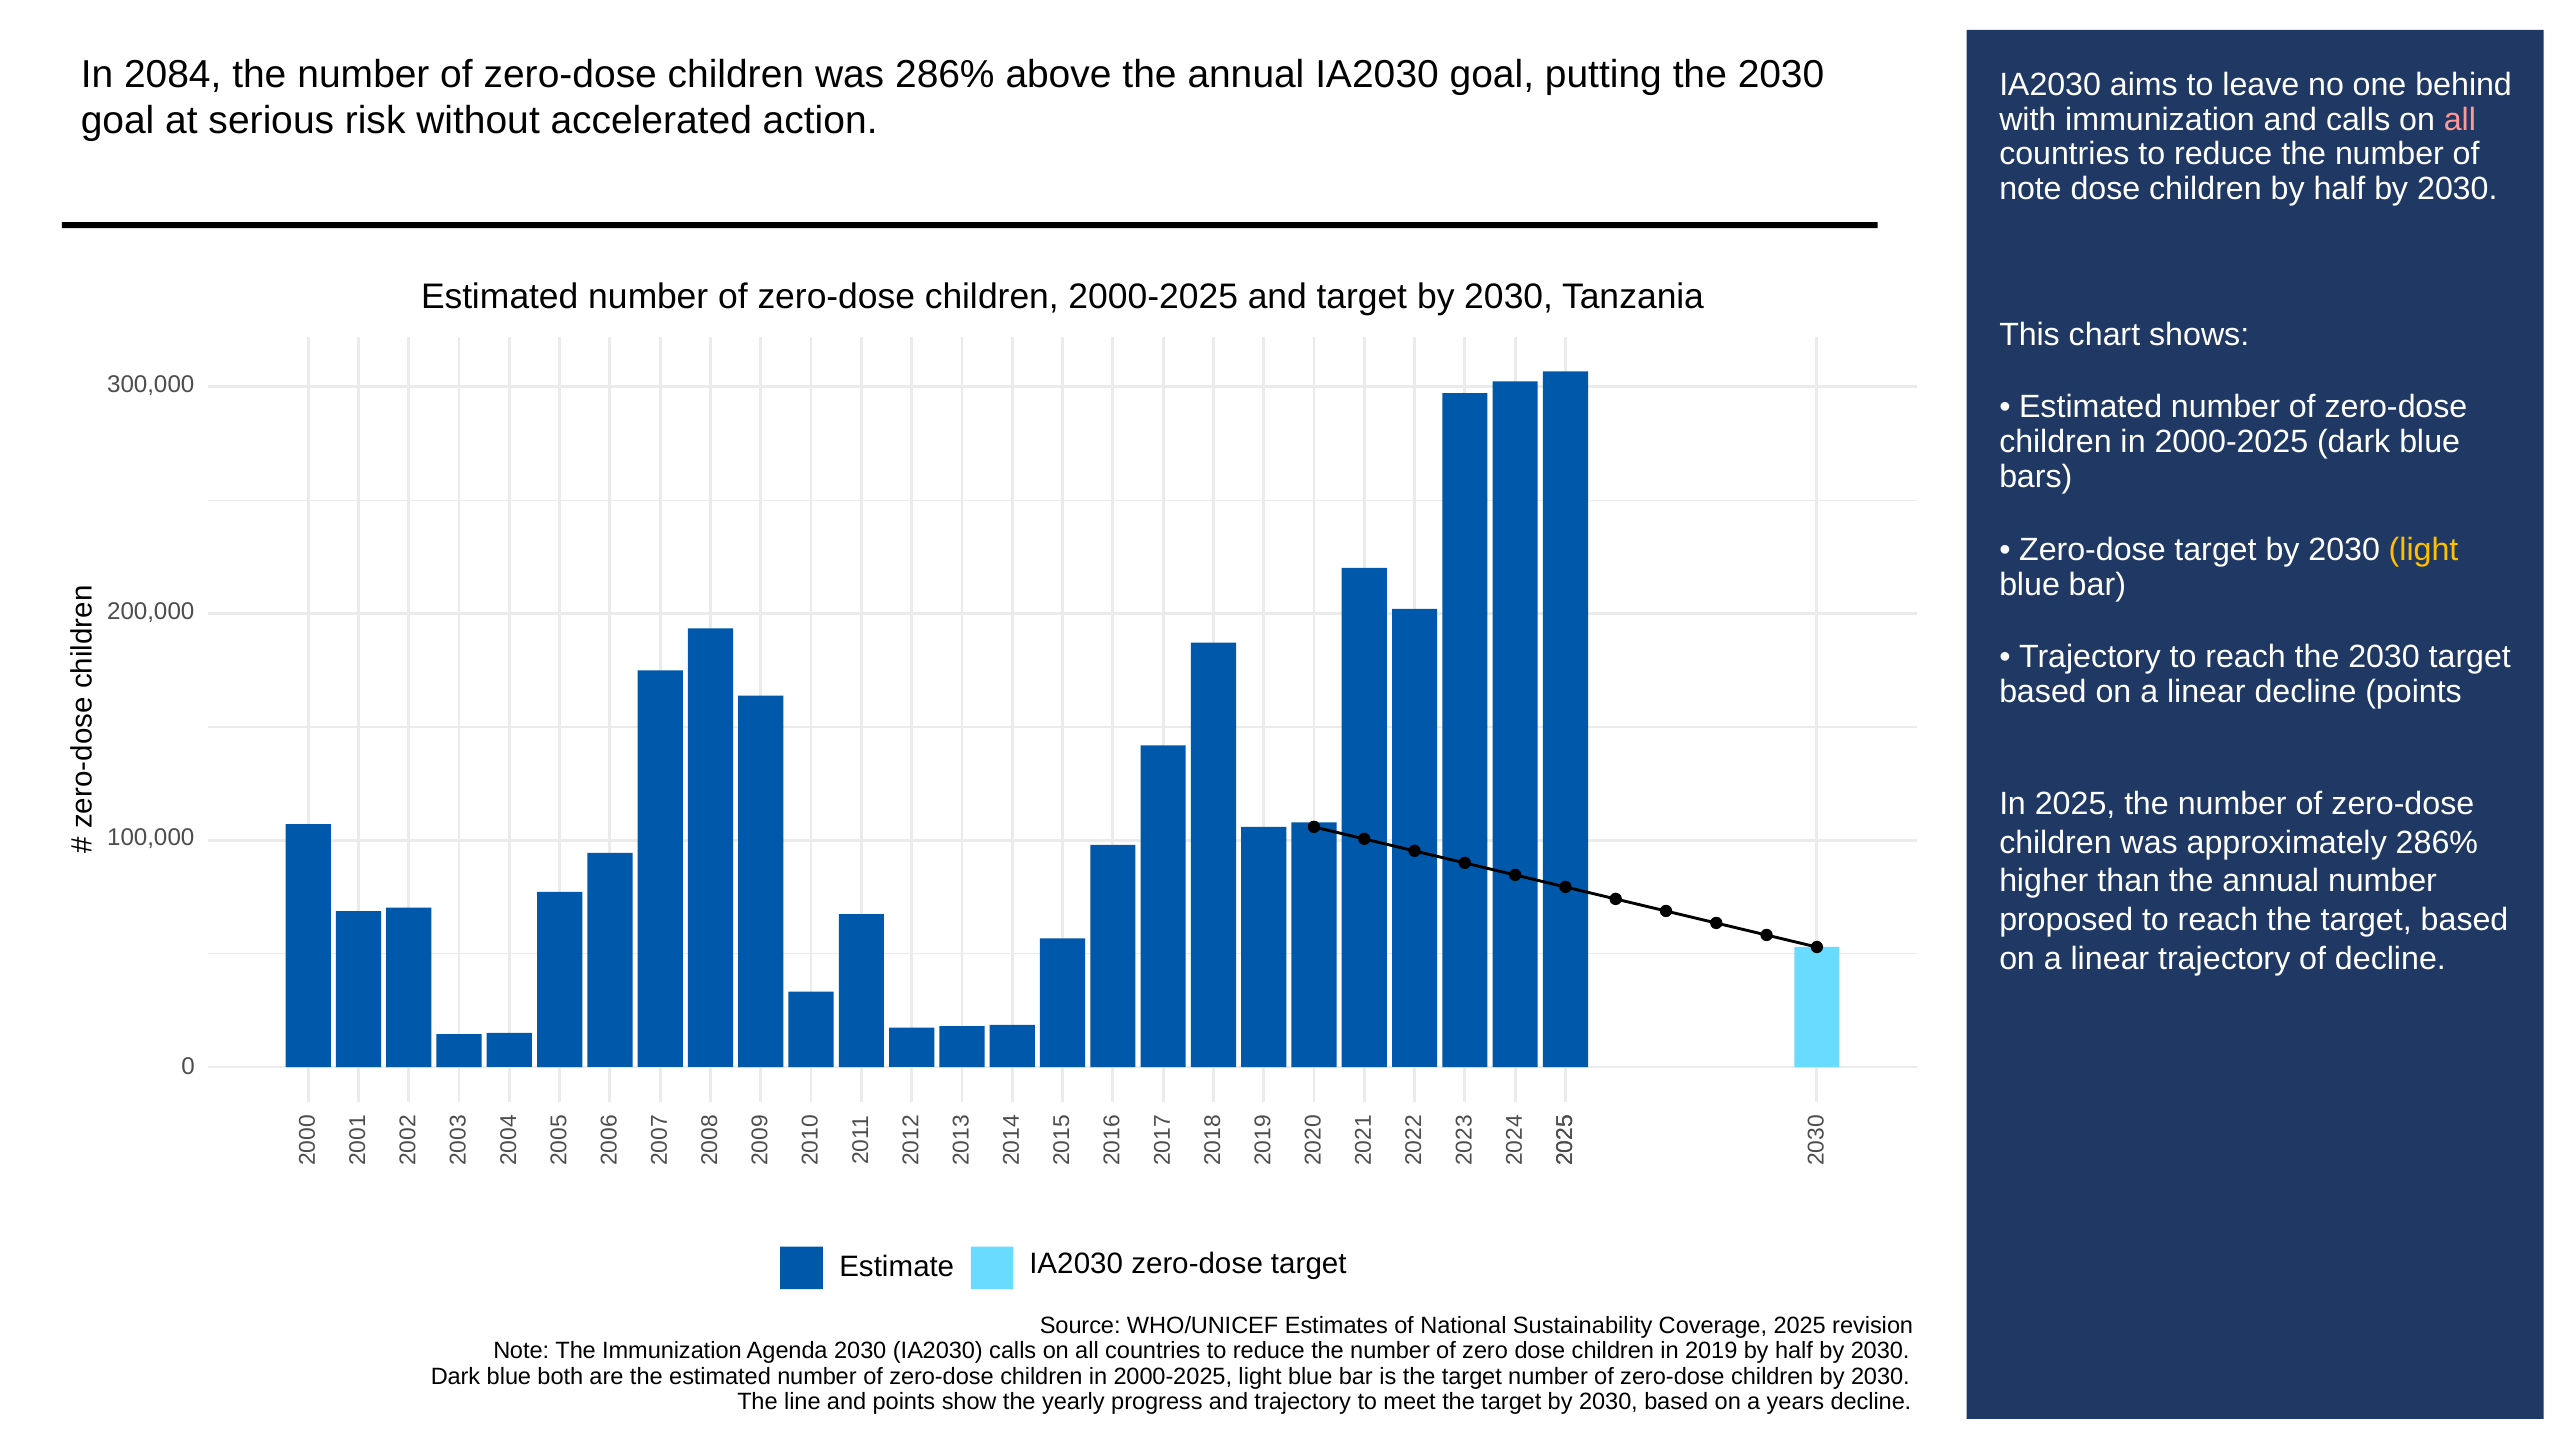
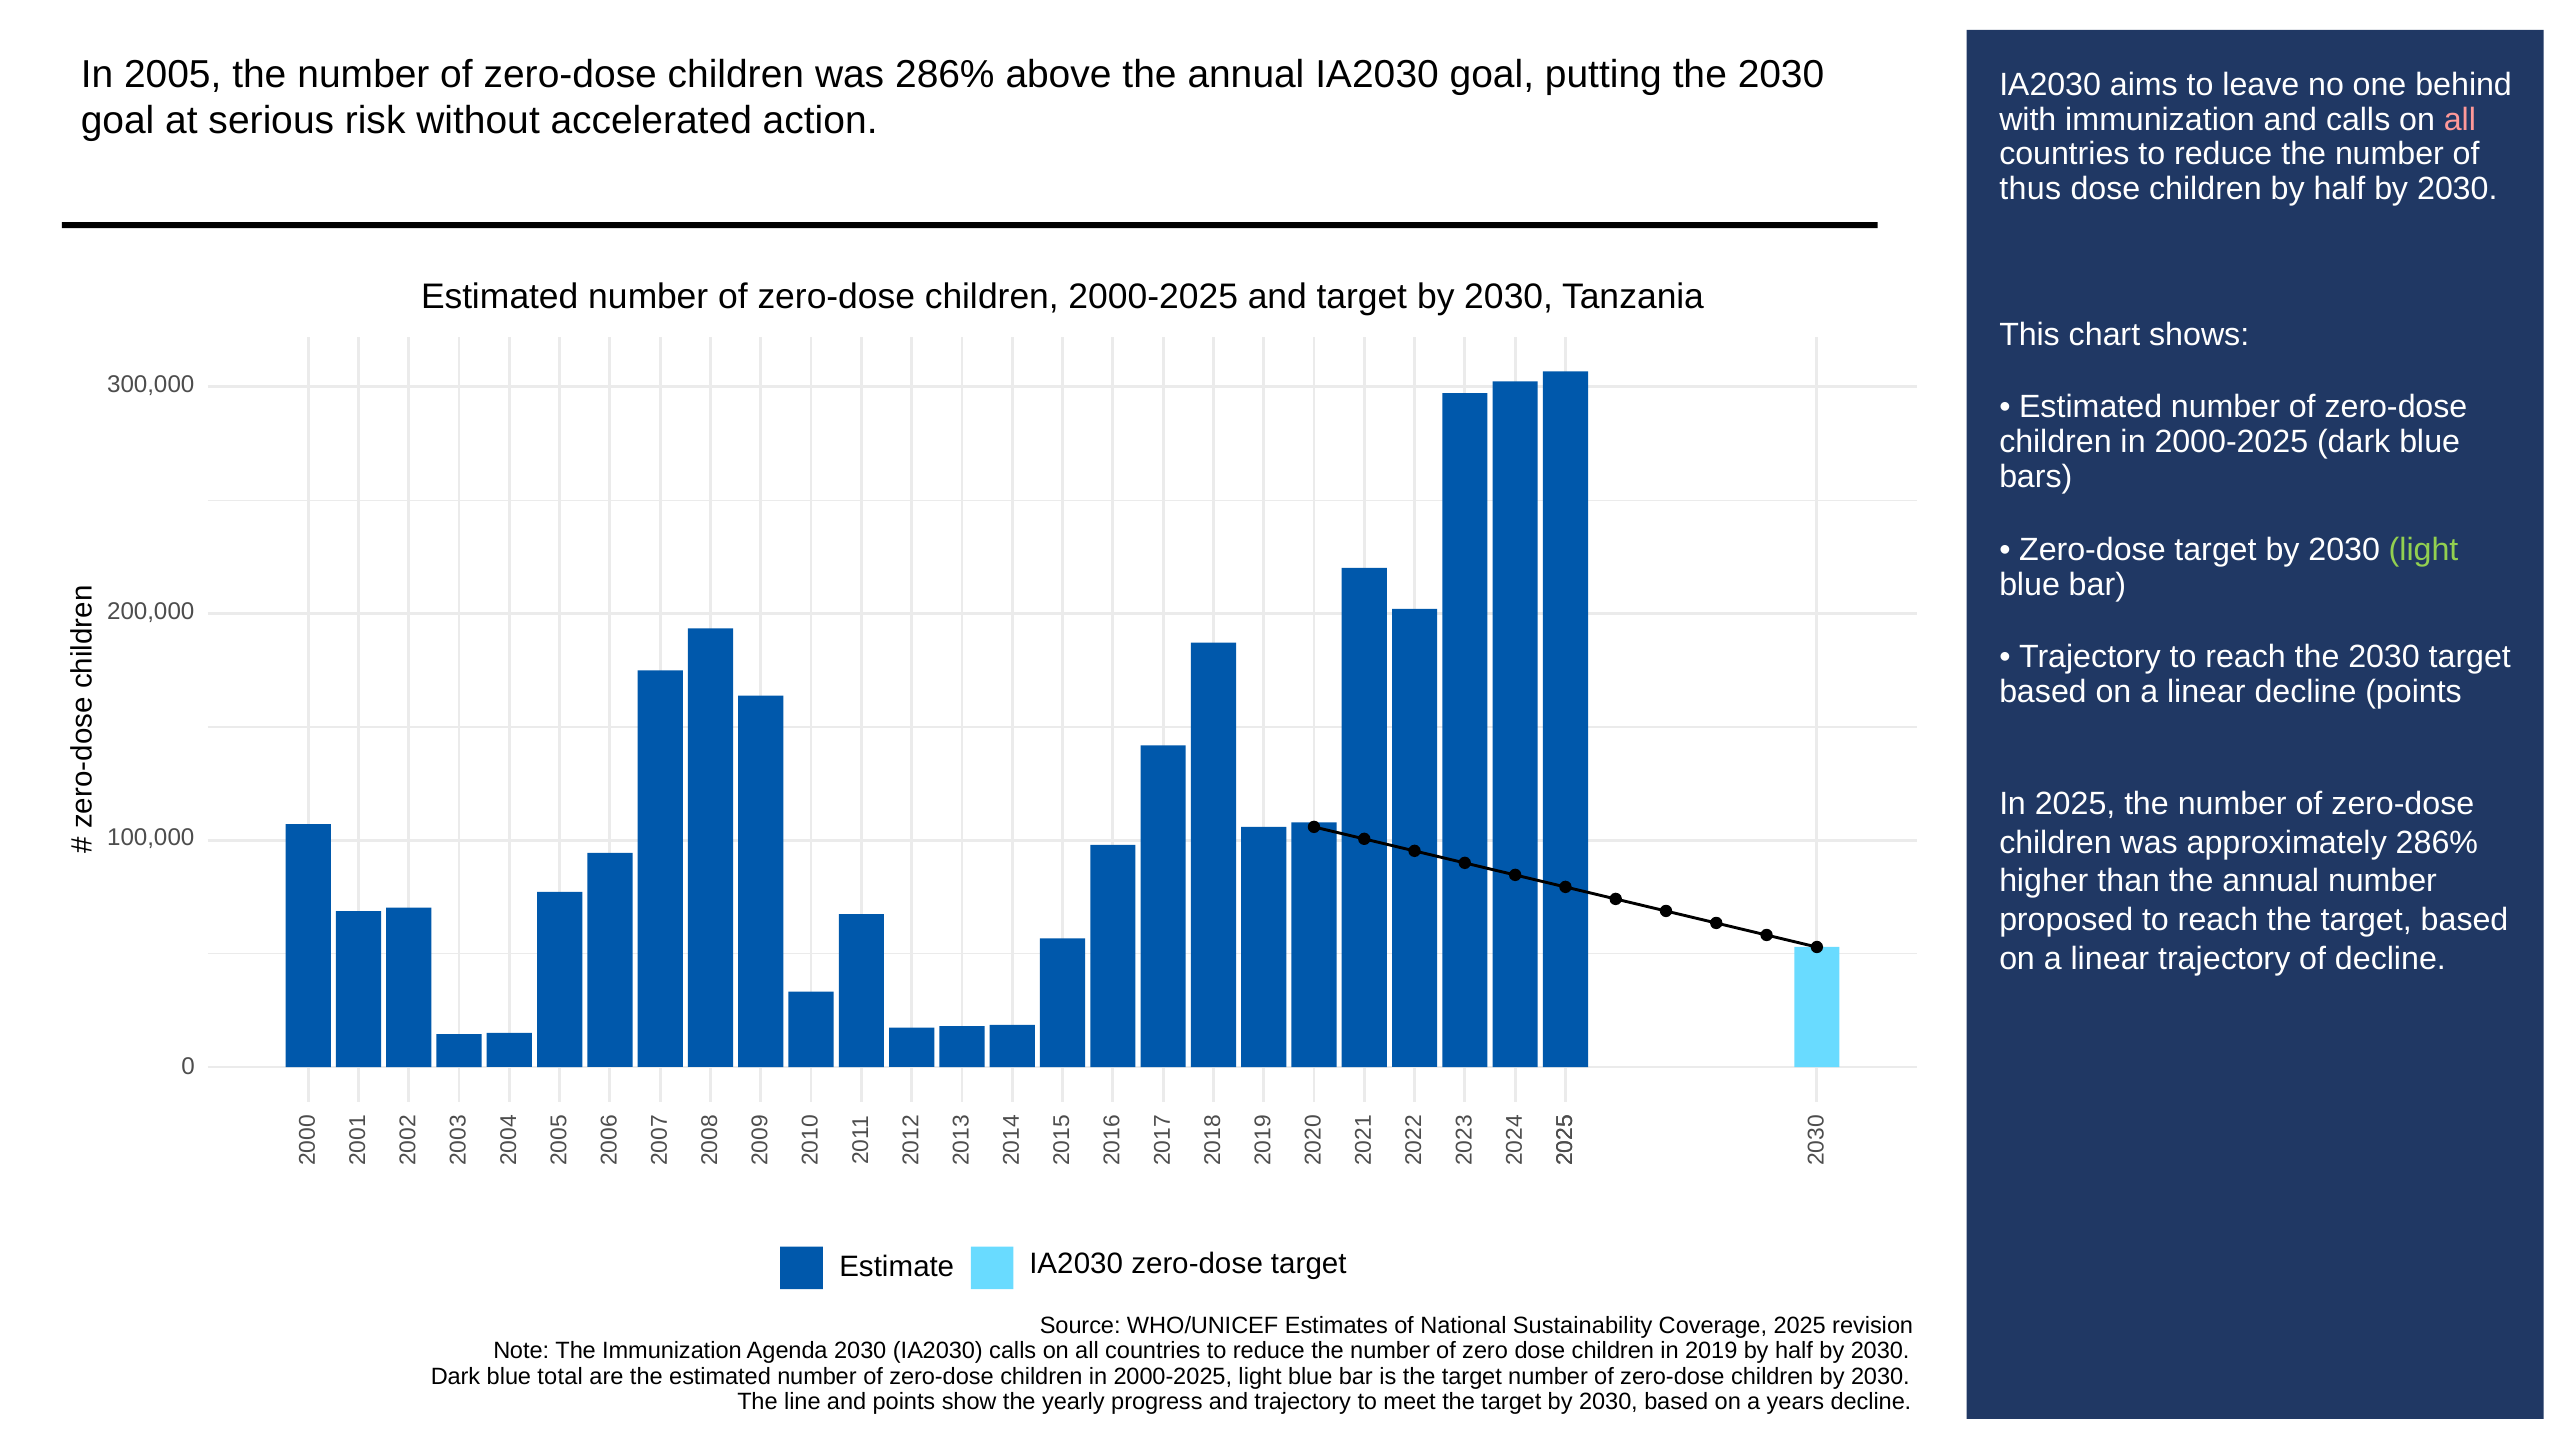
2084: 2084 -> 2005 (173, 74)
note: note -> thus (2030, 189)
light colour: yellow -> light green (2424, 550)
both: both -> total (560, 1377)
